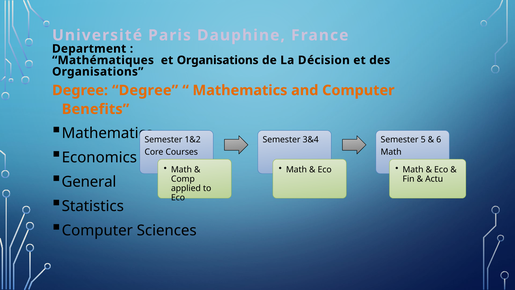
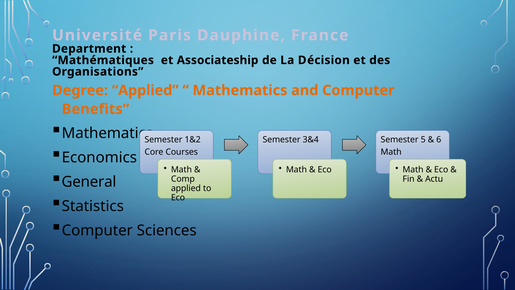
et Organisations: Organisations -> Associateship (218, 60)
Degree Degree: Degree -> Applied (145, 90)
